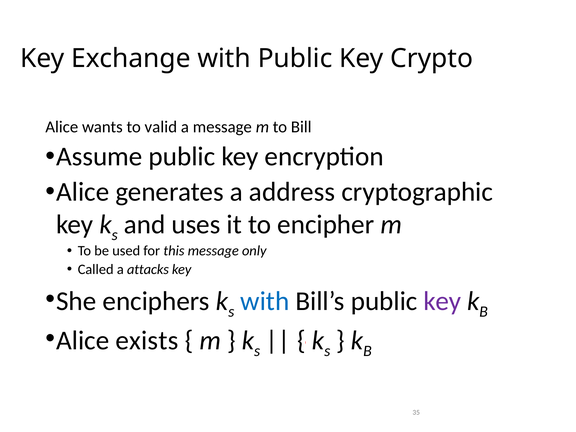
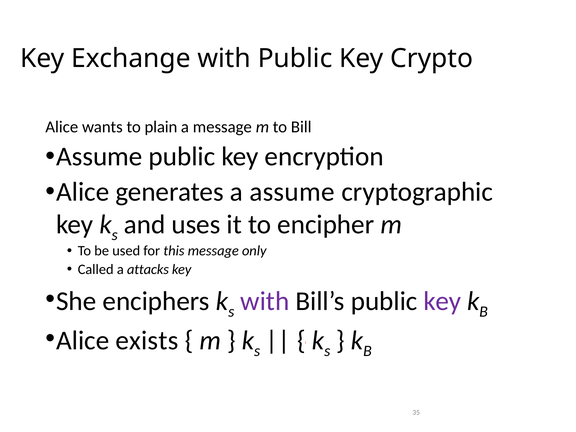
valid: valid -> plain (161, 127)
a address: address -> assume (292, 192)
with colour: blue -> purple (265, 301)
